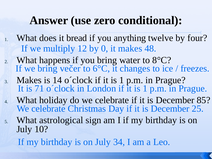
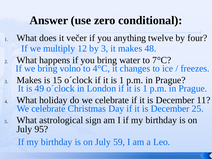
bread: bread -> večer (77, 38)
by 0: 0 -> 3 (105, 48)
8°C: 8°C -> 7°C (162, 60)
večer: večer -> volno (70, 68)
6°C: 6°C -> 4°C (101, 68)
14: 14 -> 15 (57, 80)
71: 71 -> 49 (39, 89)
85: 85 -> 11 (204, 100)
10: 10 -> 95 (41, 129)
34: 34 -> 59 (119, 142)
